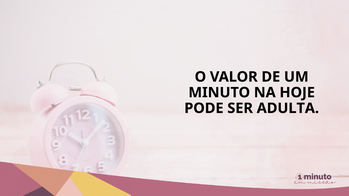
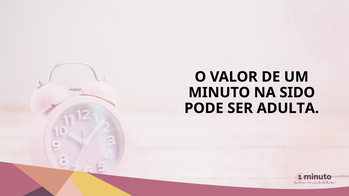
HOJE: HOJE -> SIDO (297, 93)
